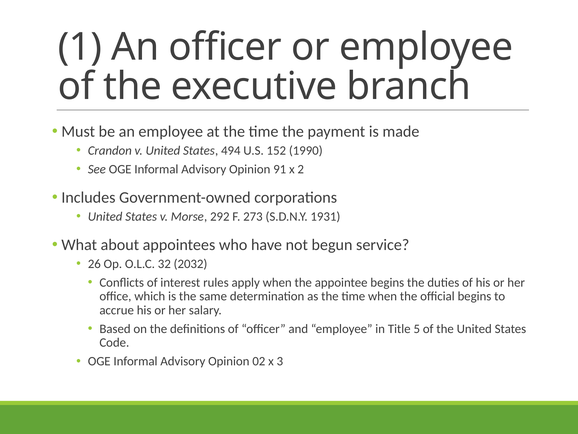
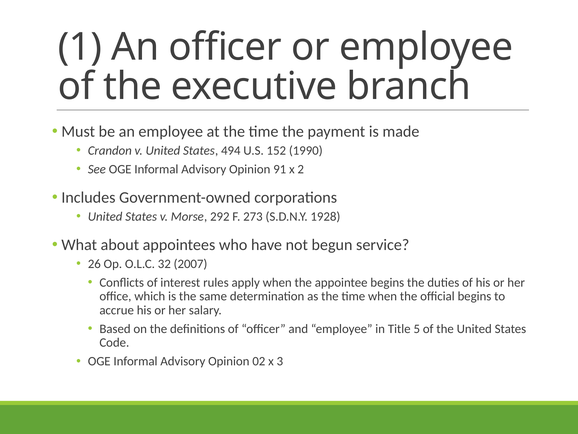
1931: 1931 -> 1928 (325, 216)
2032: 2032 -> 2007 (191, 263)
